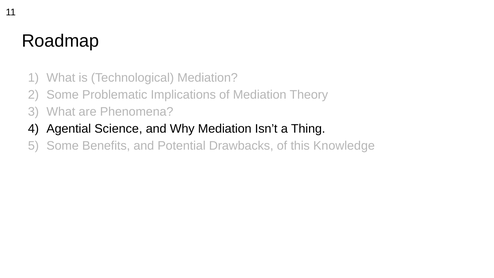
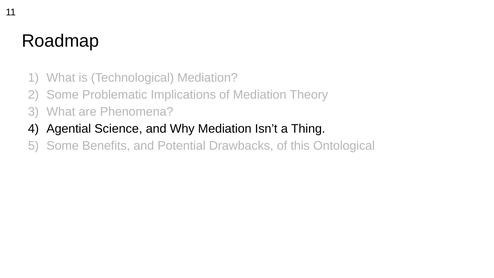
Knowledge: Knowledge -> Ontological (344, 146)
